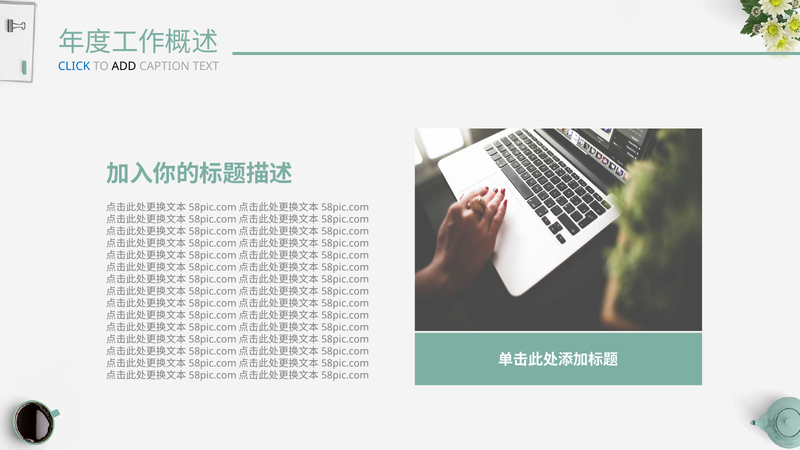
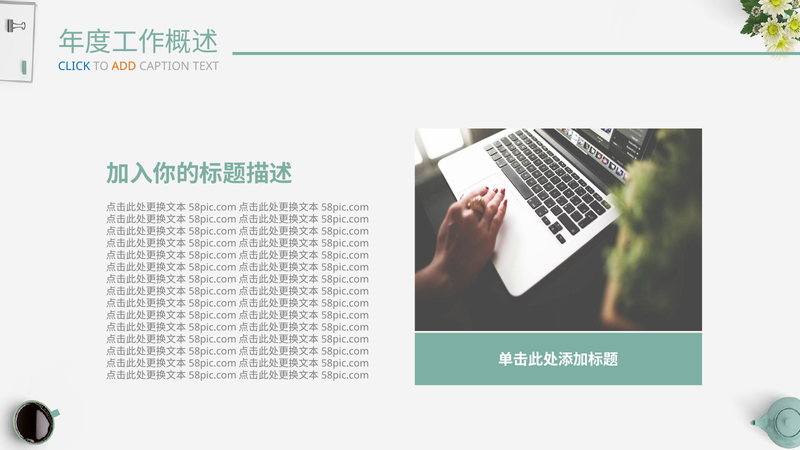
ADD colour: black -> orange (124, 66)
